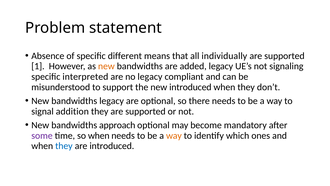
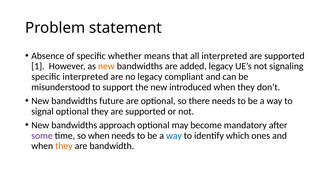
different: different -> whether (125, 56)
all individually: individually -> interpreted (224, 56)
bandwidths legacy: legacy -> future (112, 101)
signal addition: addition -> optional (72, 111)
way colour: orange -> blue (174, 135)
they colour: blue -> orange (64, 146)
are introduced: introduced -> bandwidth (112, 146)
